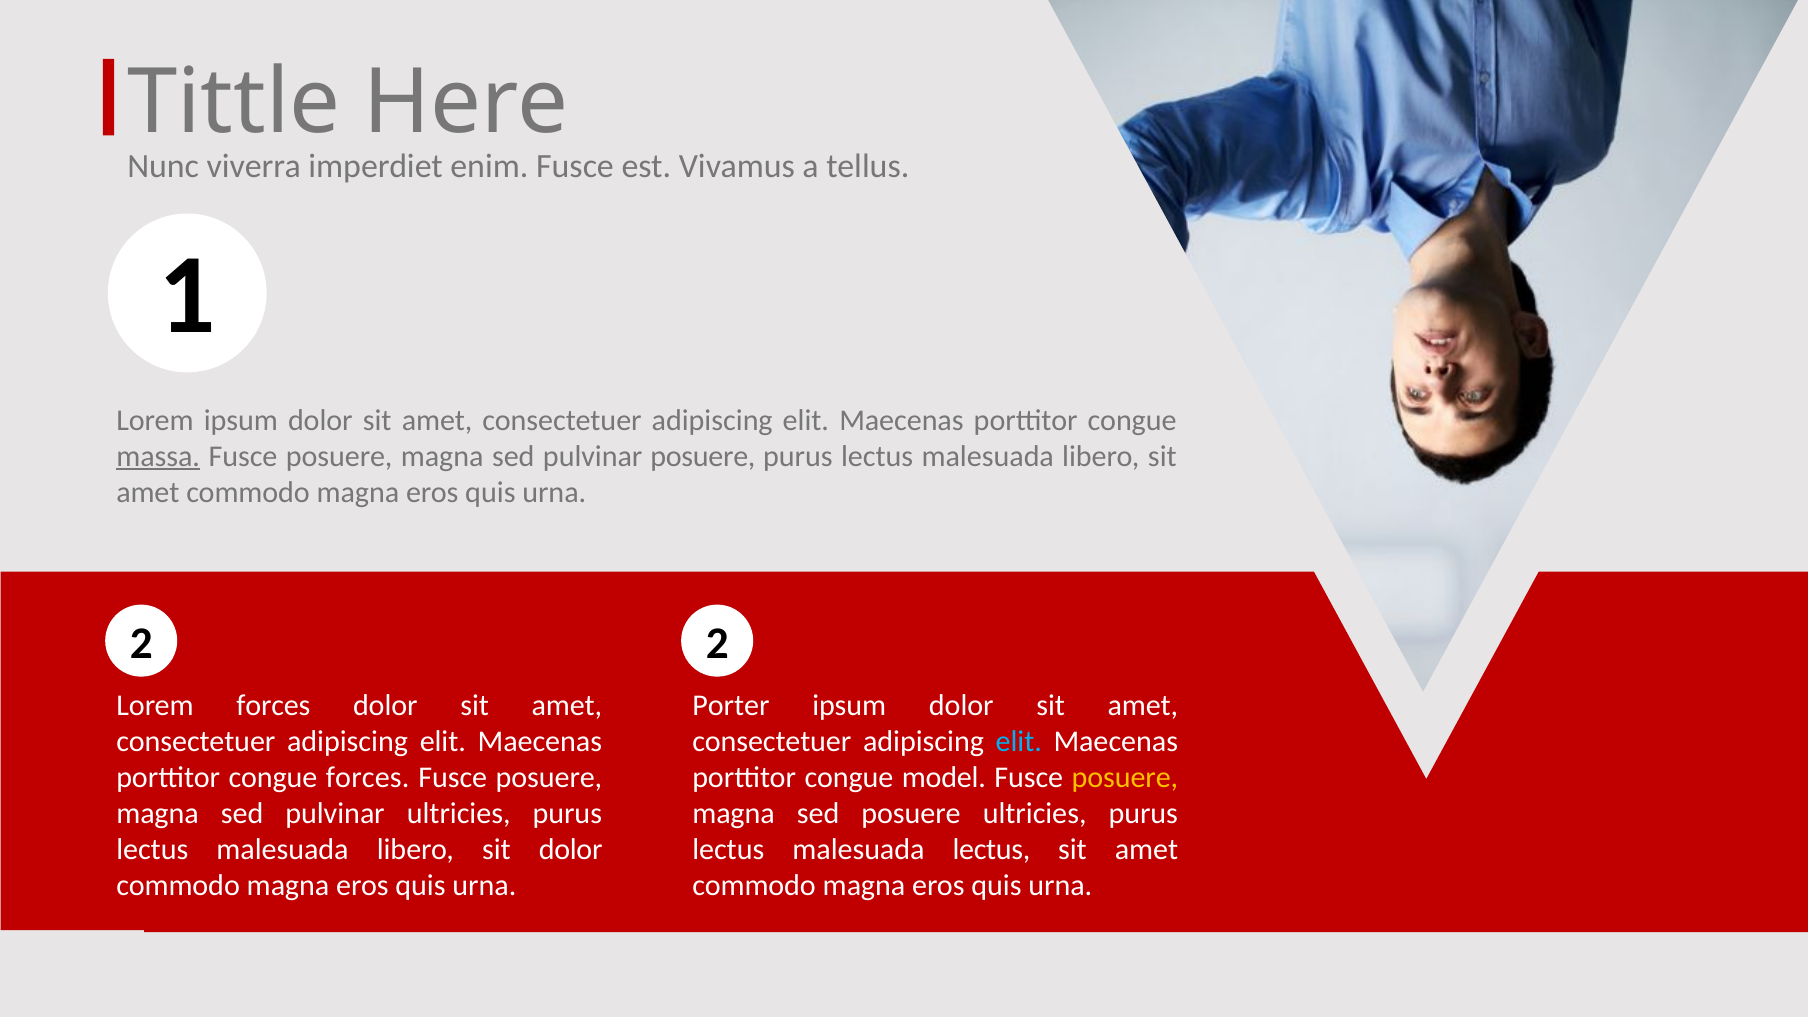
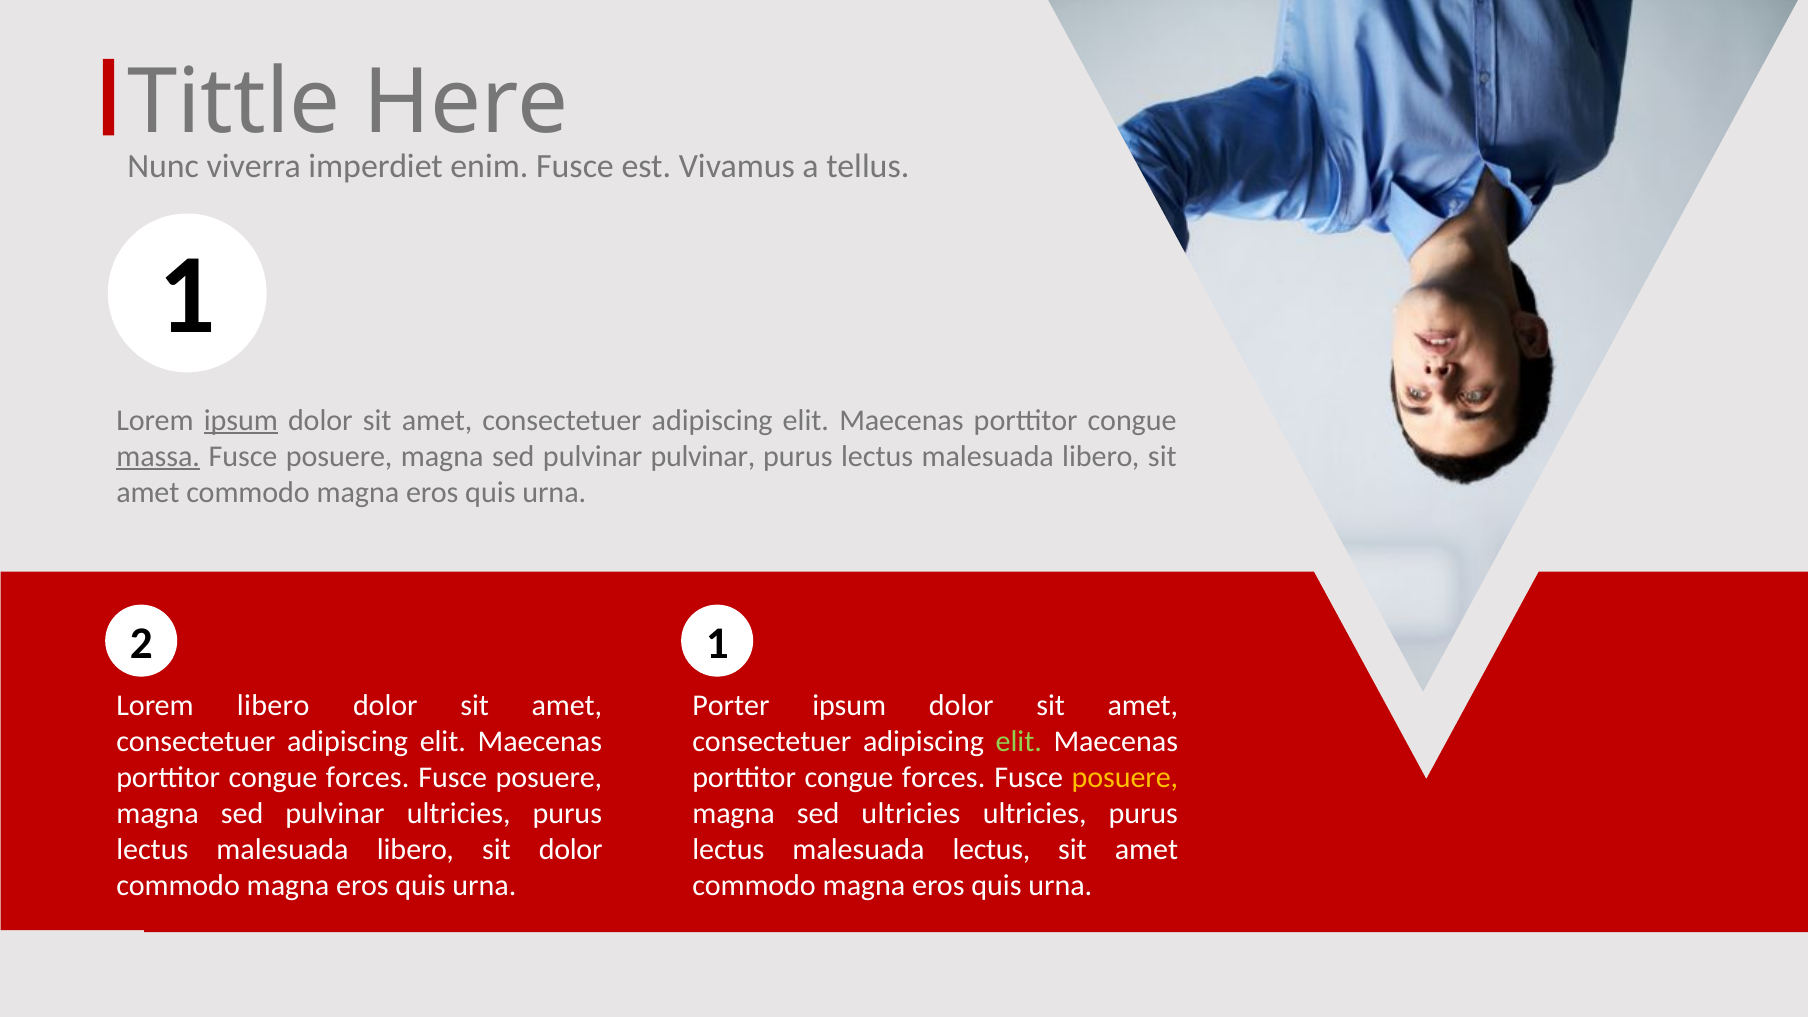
ipsum underline: none -> present (241, 420)
pulvinar posuere: posuere -> pulvinar (703, 456)
2 2: 2 -> 1 (717, 643)
Lorem forces: forces -> libero (273, 705)
elit colour: light blue -> light green (1019, 741)
model: model -> forces (944, 777)
sed posuere: posuere -> ultricies (911, 814)
